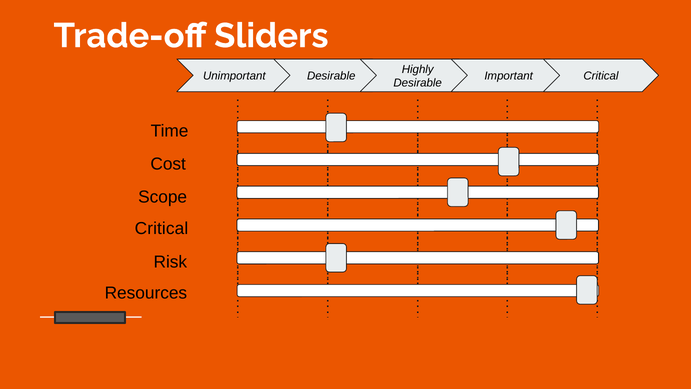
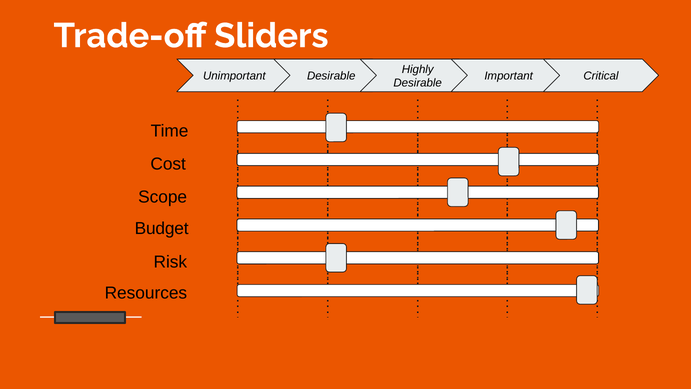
Critical: Critical -> Budget (162, 229)
